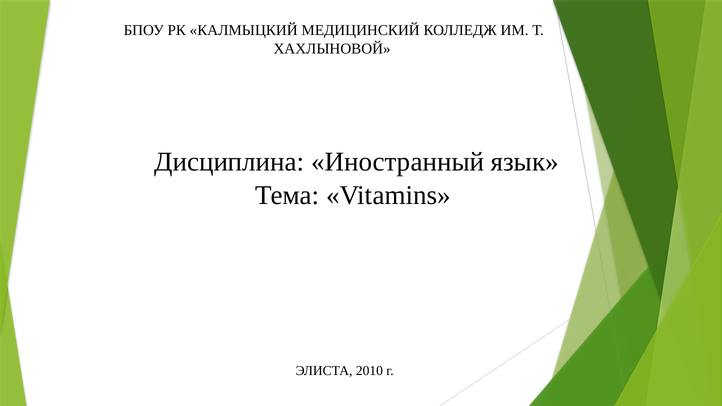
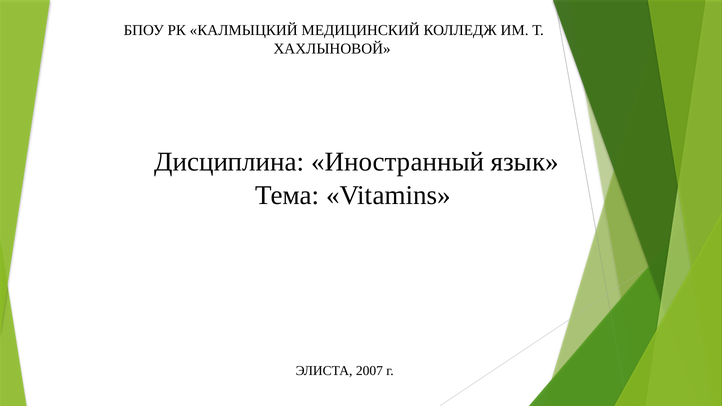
2010: 2010 -> 2007 (369, 371)
